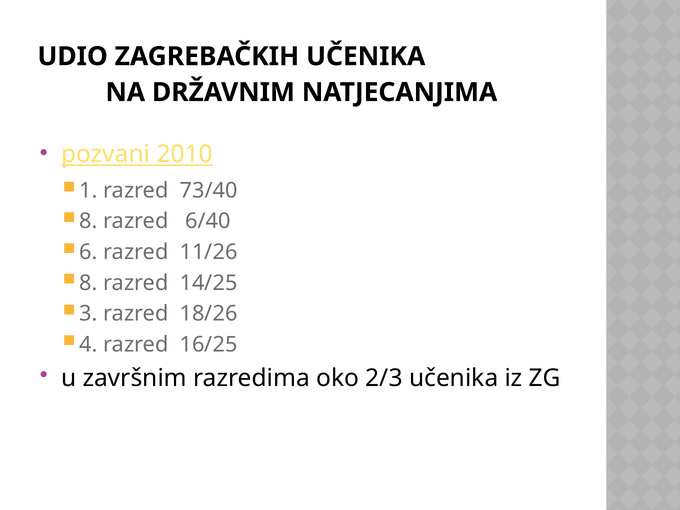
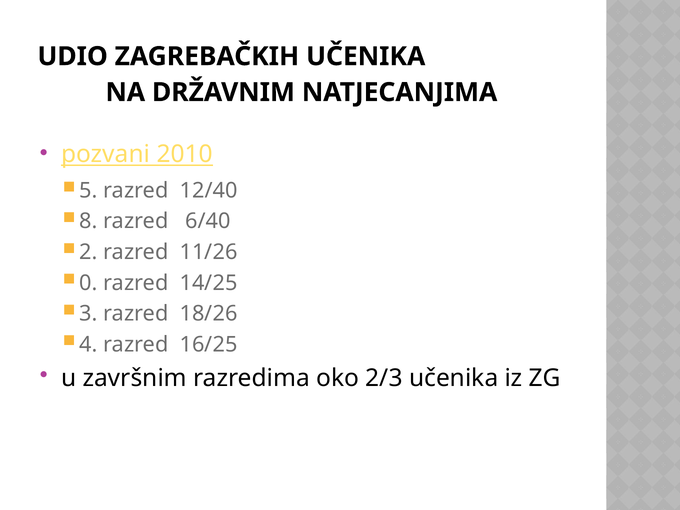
1: 1 -> 5 (89, 191)
73/40: 73/40 -> 12/40 (209, 191)
6: 6 -> 2 (89, 252)
8: 8 -> 0 (89, 283)
